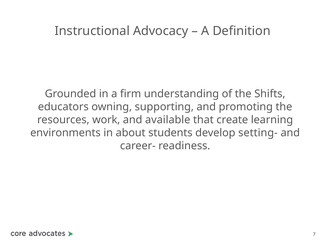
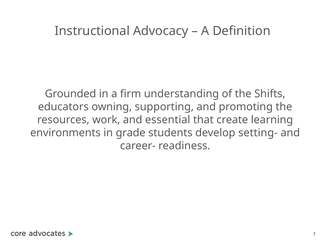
available: available -> essential (168, 120)
about: about -> grade (131, 133)
